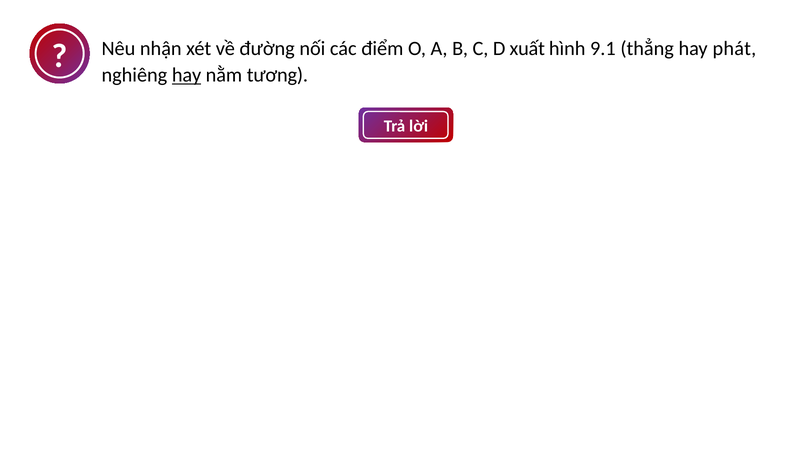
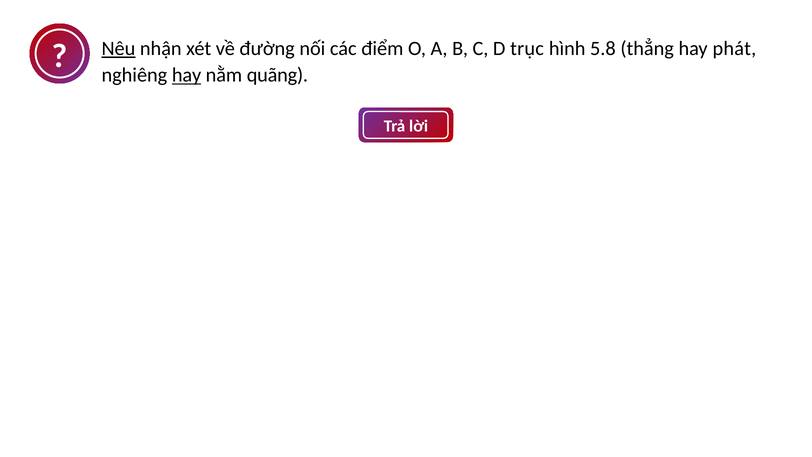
Nêu underline: none -> present (118, 48)
xuất: xuất -> trục (527, 48)
9.1: 9.1 -> 5.8 (603, 48)
tương: tương -> quãng (277, 75)
